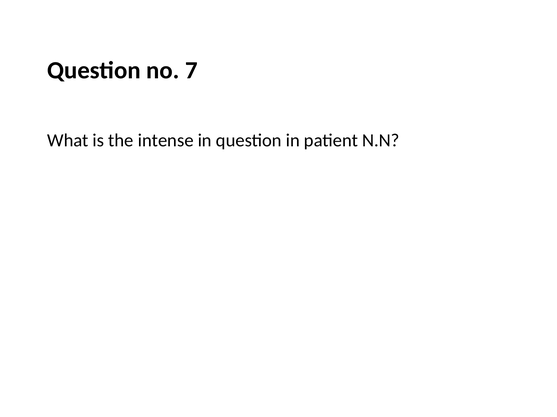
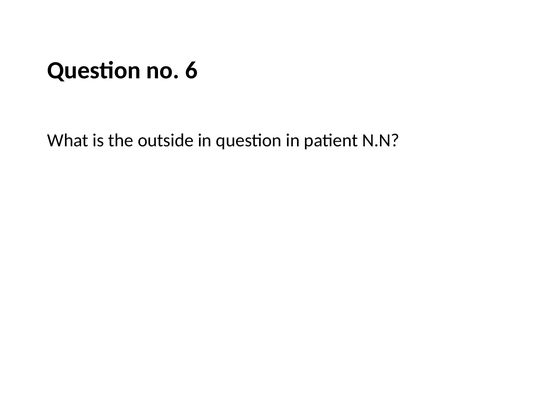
7: 7 -> 6 (191, 70)
intense: intense -> outside (166, 141)
